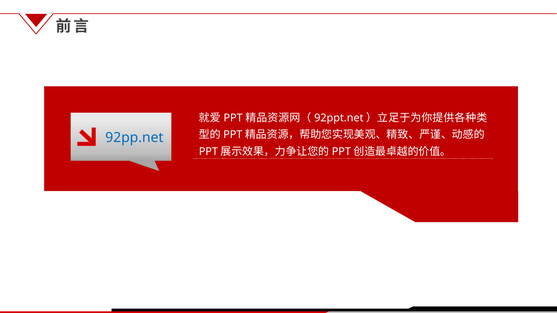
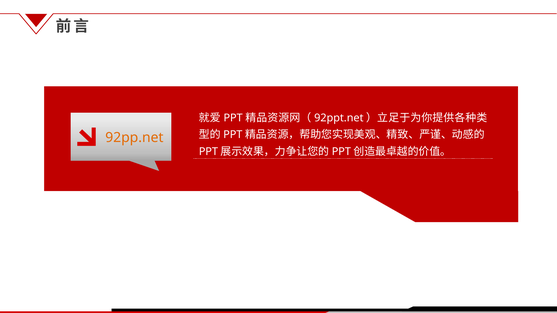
92pp.net colour: blue -> orange (134, 138)
